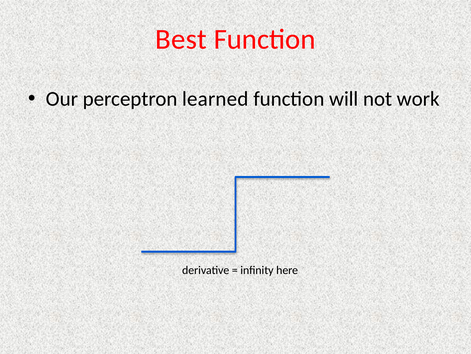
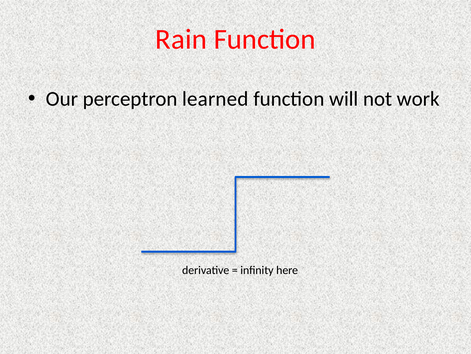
Best: Best -> Rain (181, 39)
